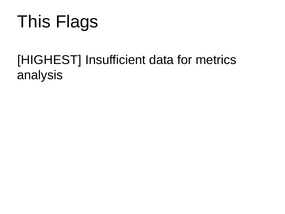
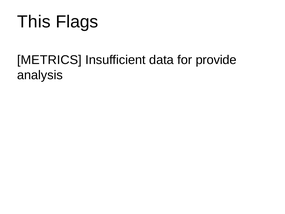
HIGHEST: HIGHEST -> METRICS (49, 60)
metrics: metrics -> provide (216, 60)
